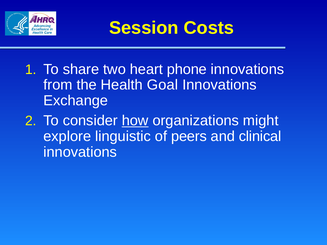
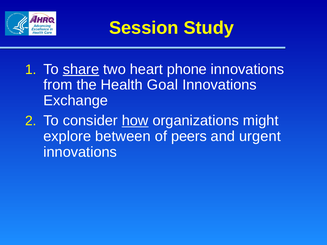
Costs: Costs -> Study (209, 28)
share underline: none -> present (81, 69)
linguistic: linguistic -> between (123, 136)
clinical: clinical -> urgent (260, 136)
